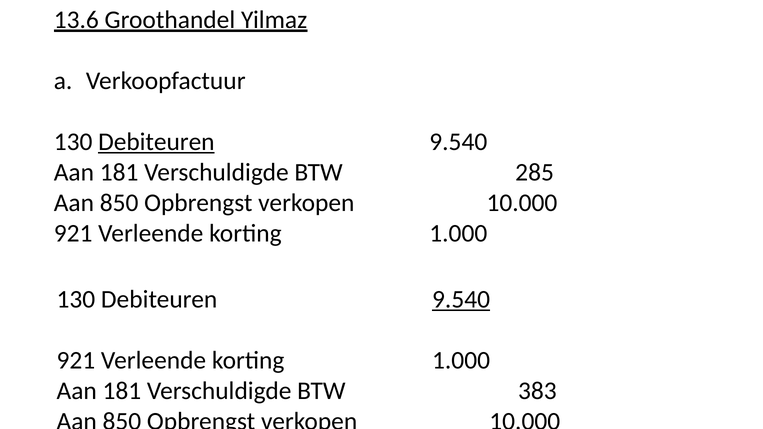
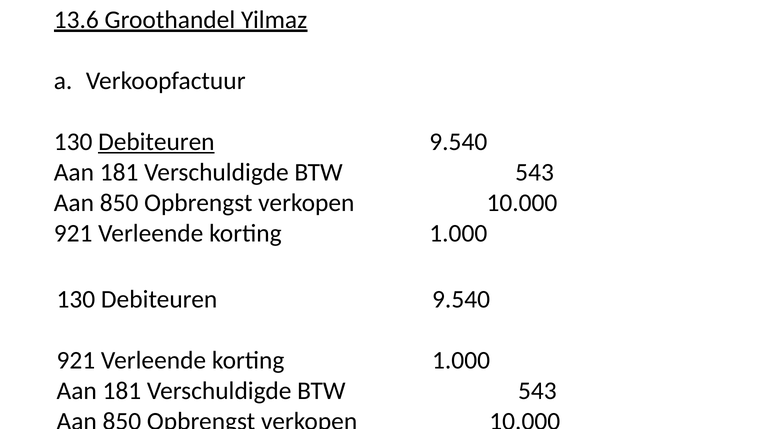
285: 285 -> 543 (535, 172)
9.540 underline: present -> none (461, 299)
383: 383 -> 543 (537, 391)
